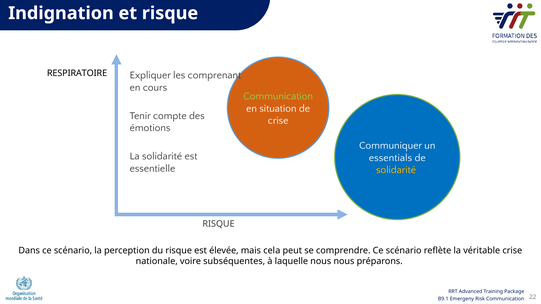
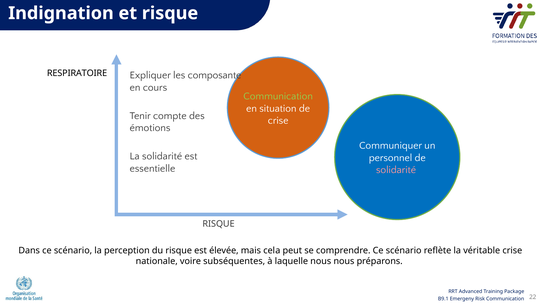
comprenant: comprenant -> composante (215, 75)
essentials: essentials -> personnel (391, 158)
solidarité colour: yellow -> pink (396, 170)
